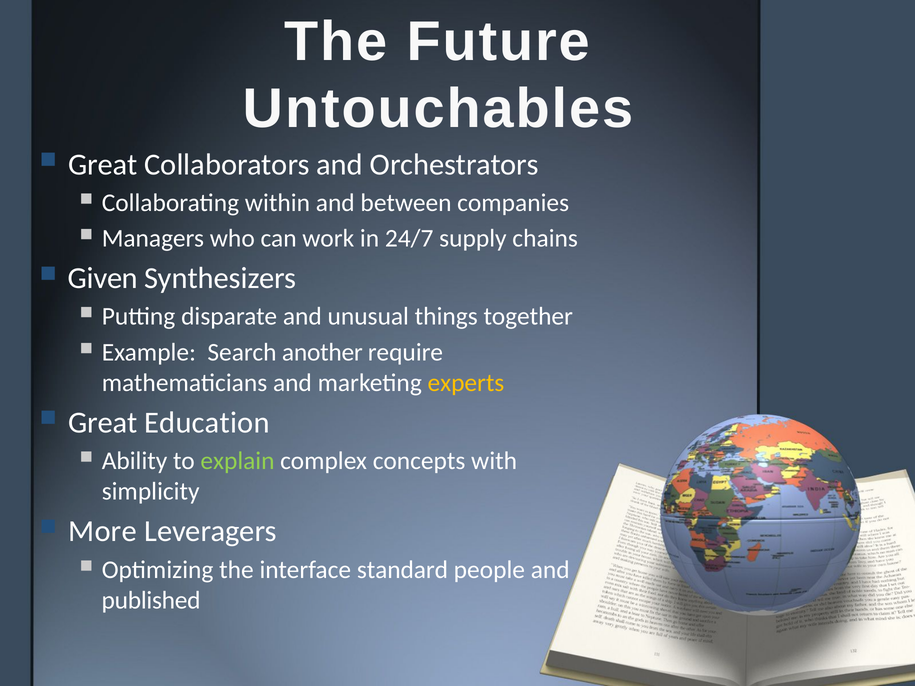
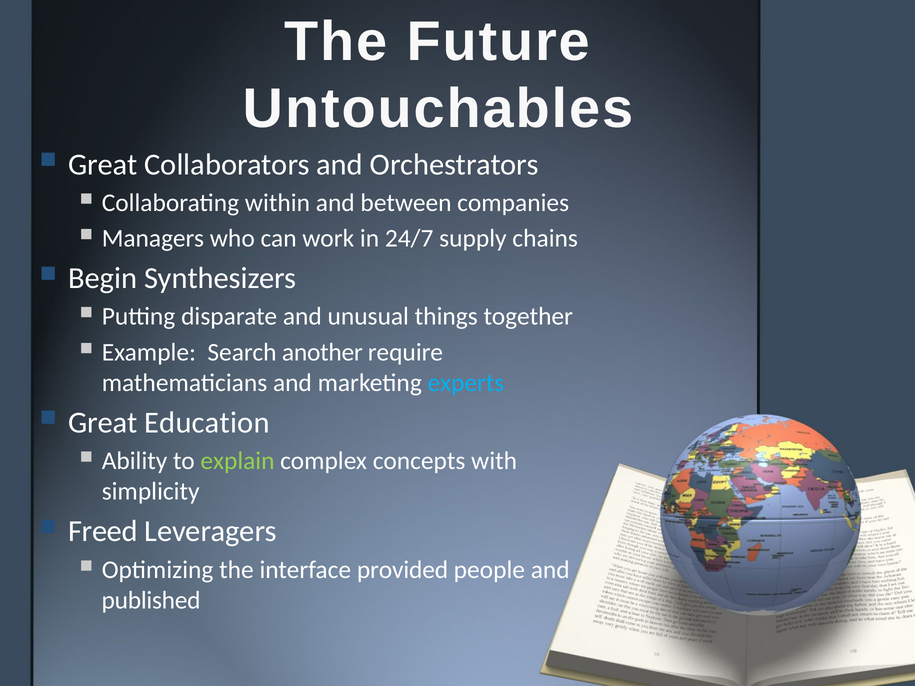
Given: Given -> Begin (103, 278)
experts colour: yellow -> light blue (466, 383)
More: More -> Freed (103, 532)
standard: standard -> provided (403, 570)
